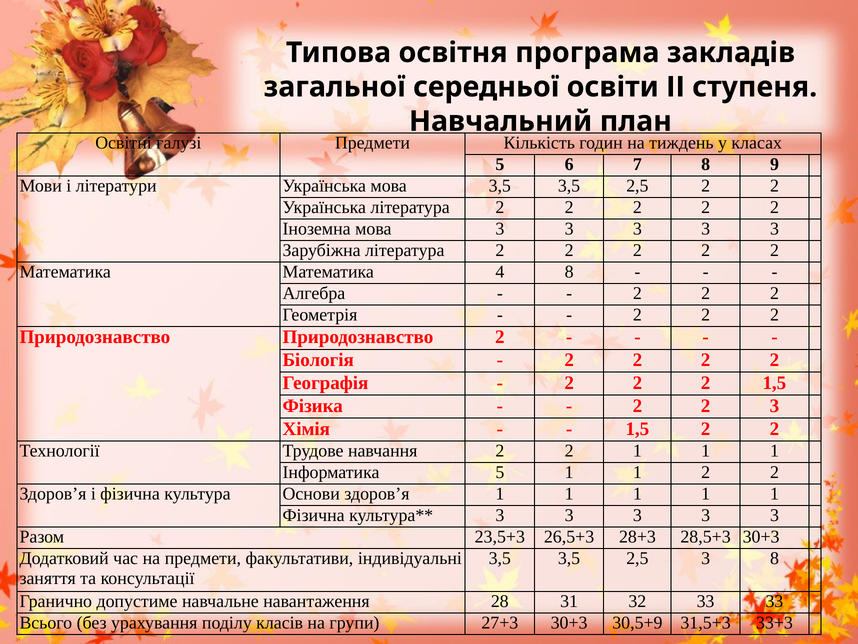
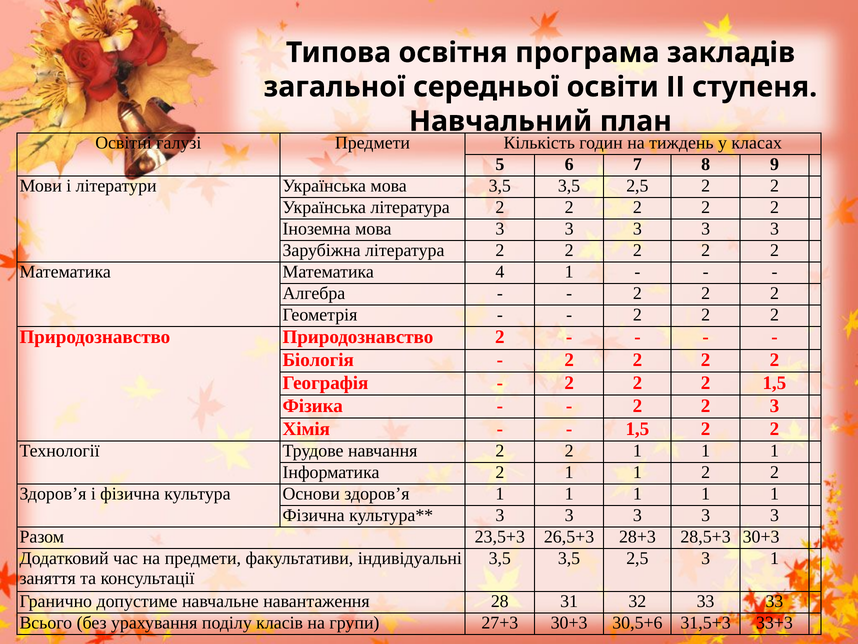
4 8: 8 -> 1 (569, 272)
Інформатика 5: 5 -> 2 (500, 472)
3 8: 8 -> 1 (775, 558)
30,5+9: 30,5+9 -> 30,5+6 (637, 622)
